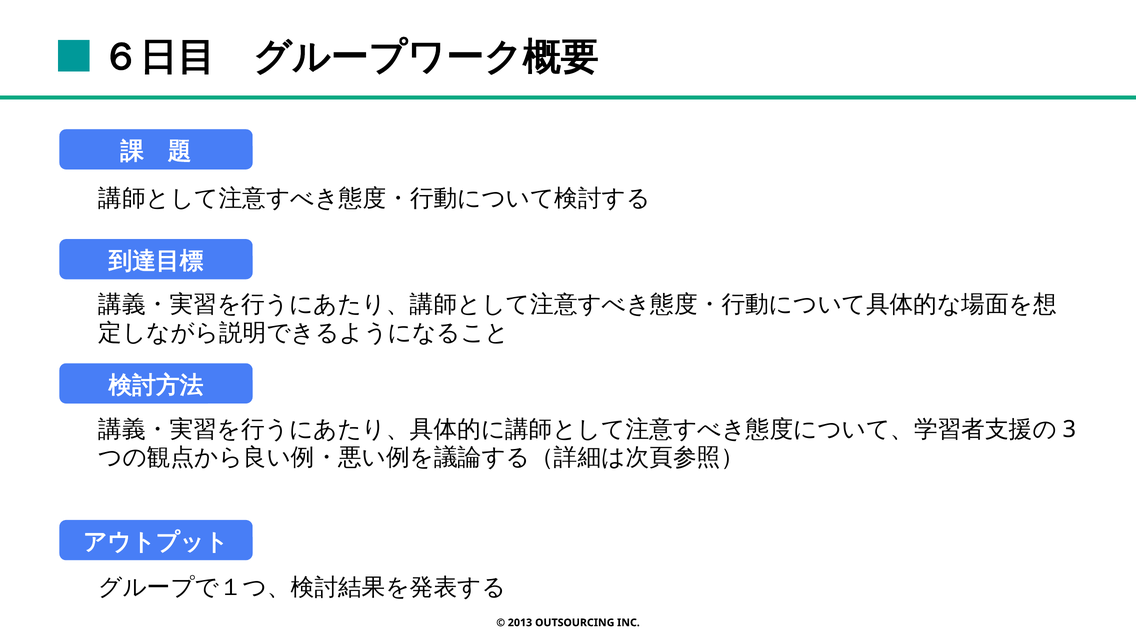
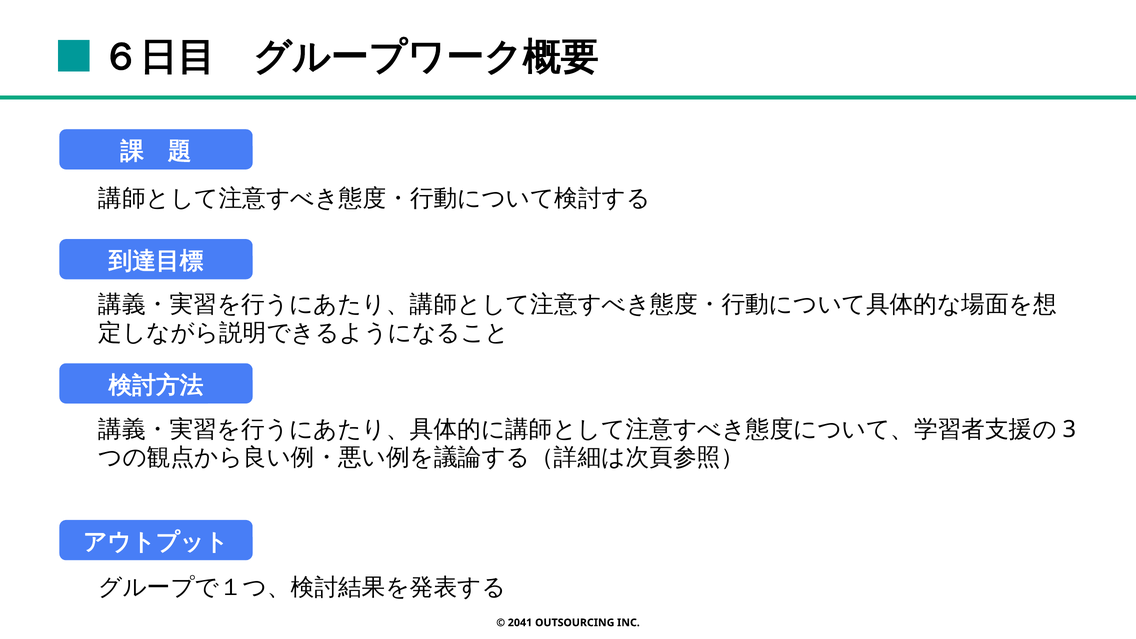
2013: 2013 -> 2041 (520, 623)
